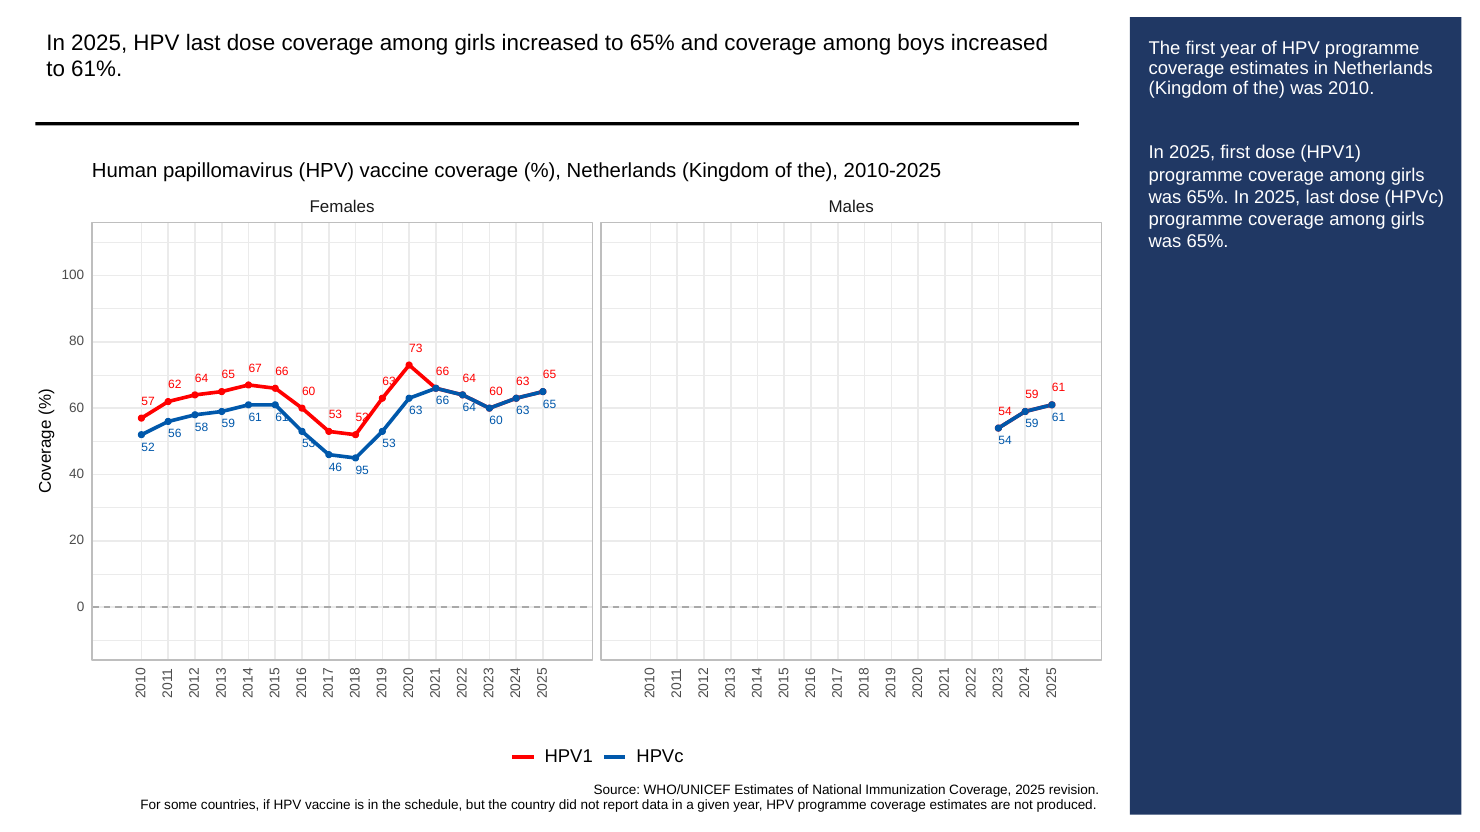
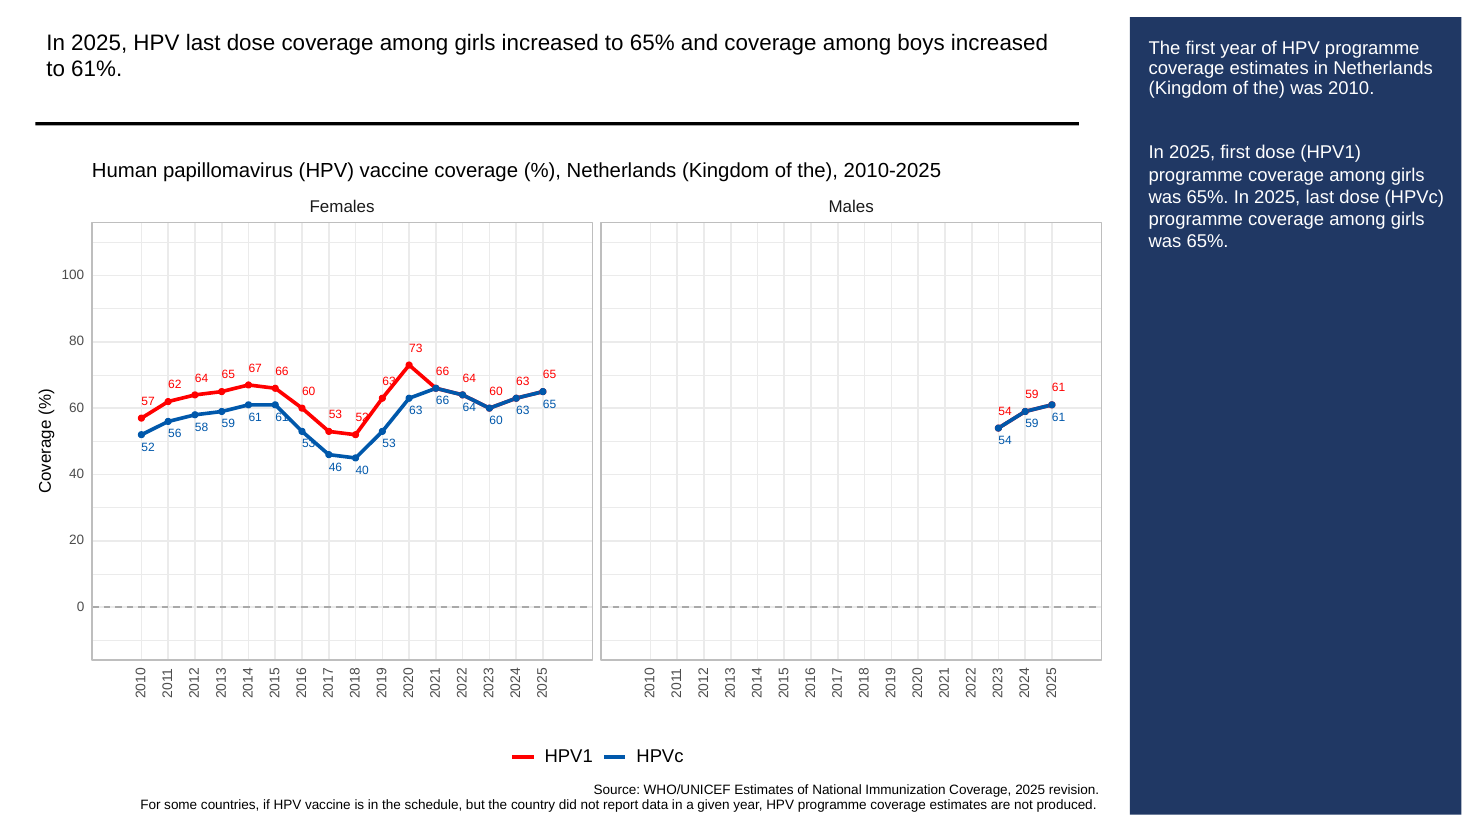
46 95: 95 -> 40 (362, 471)
